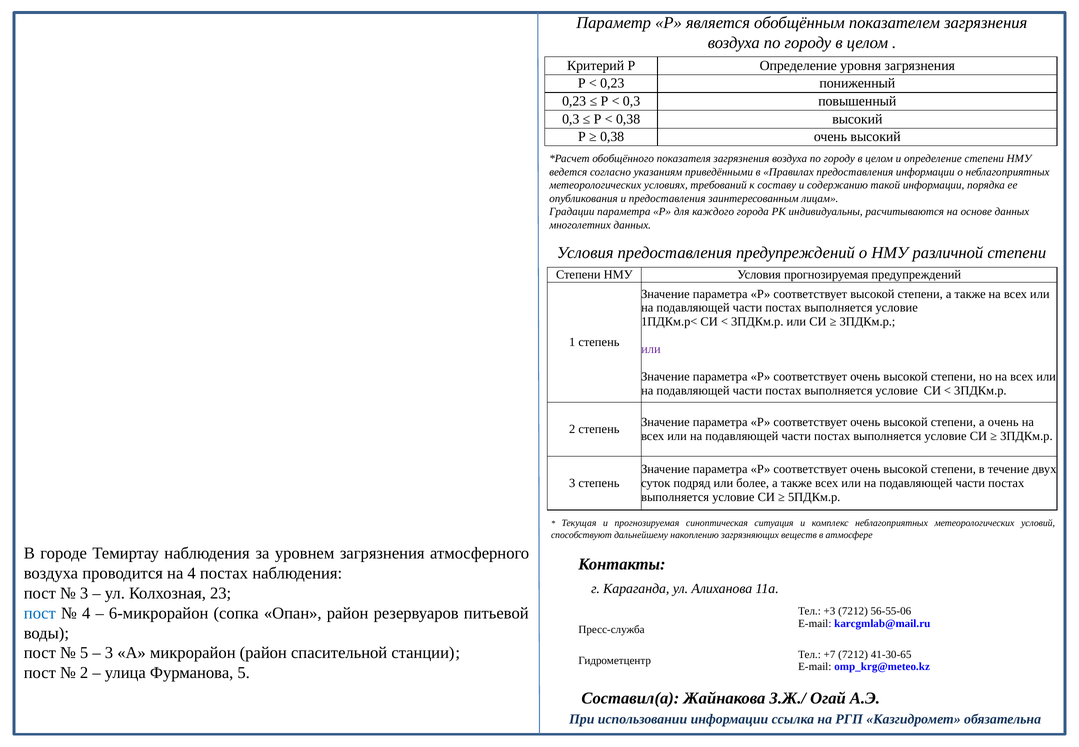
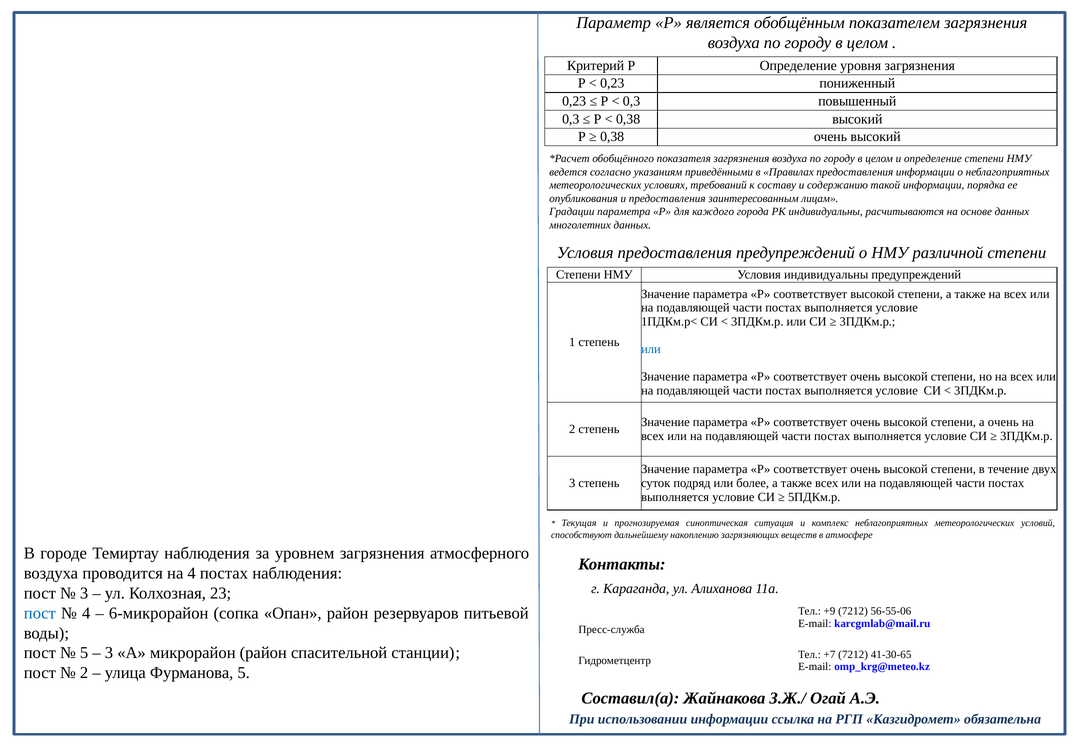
Условия прогнозируемая: прогнозируемая -> индивидуальны (826, 275)
или colour: purple -> blue (651, 349)
+3: +3 -> +9 (829, 611)
